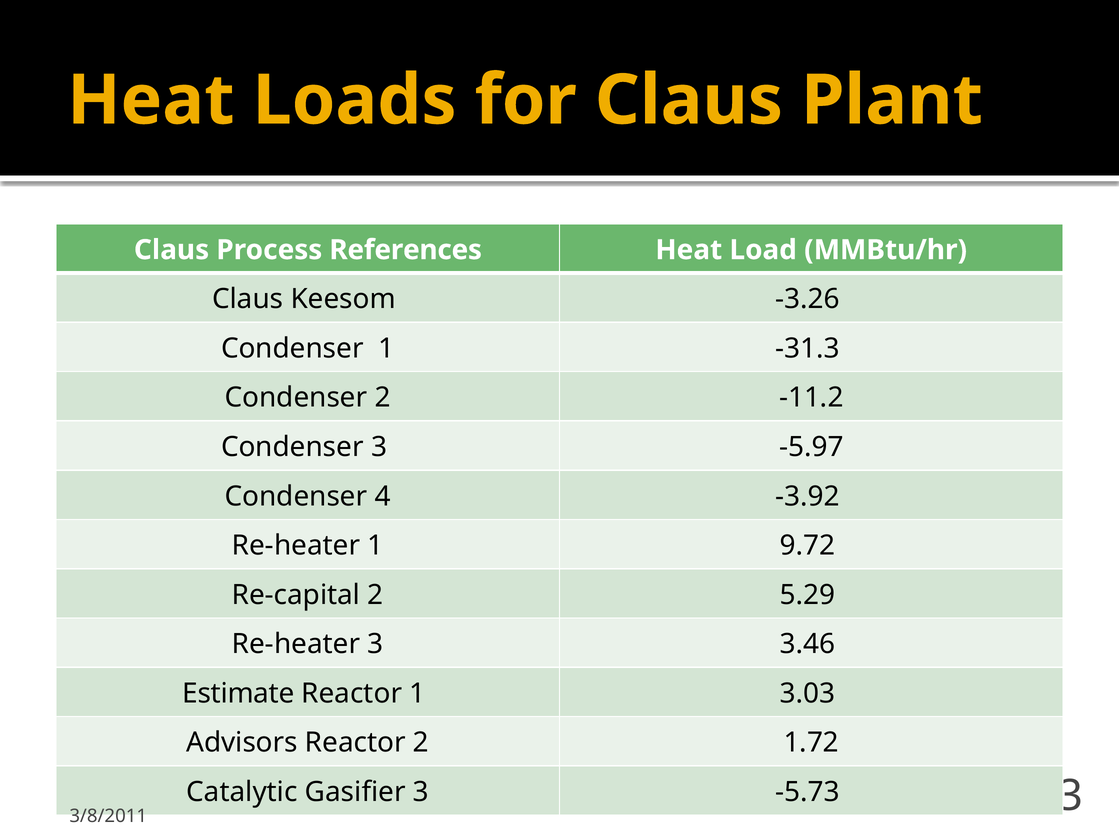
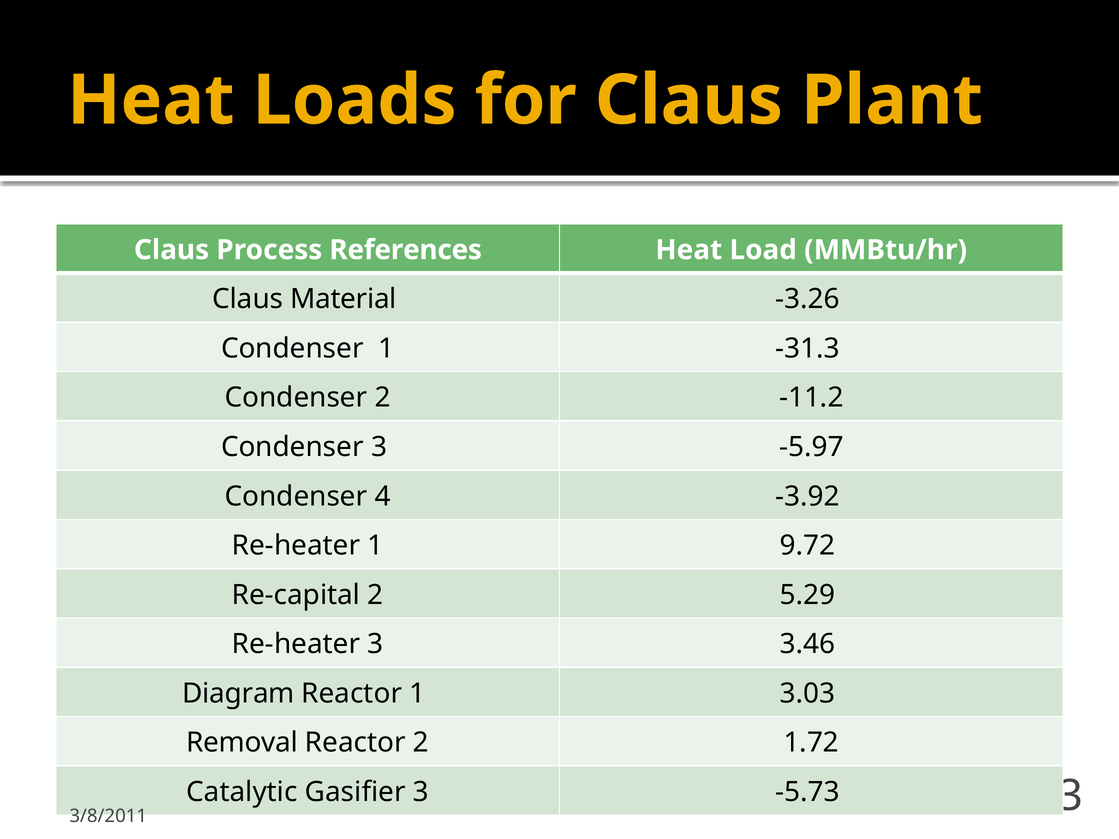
Keesom: Keesom -> Material (343, 299)
Estimate: Estimate -> Diagram (238, 694)
Advisors: Advisors -> Removal (242, 743)
